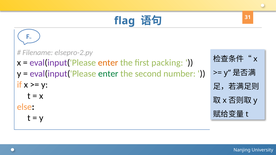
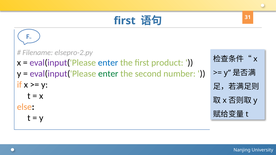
flag: flag -> first (125, 21)
enter colour: orange -> blue (108, 63)
packing: packing -> product (167, 63)
